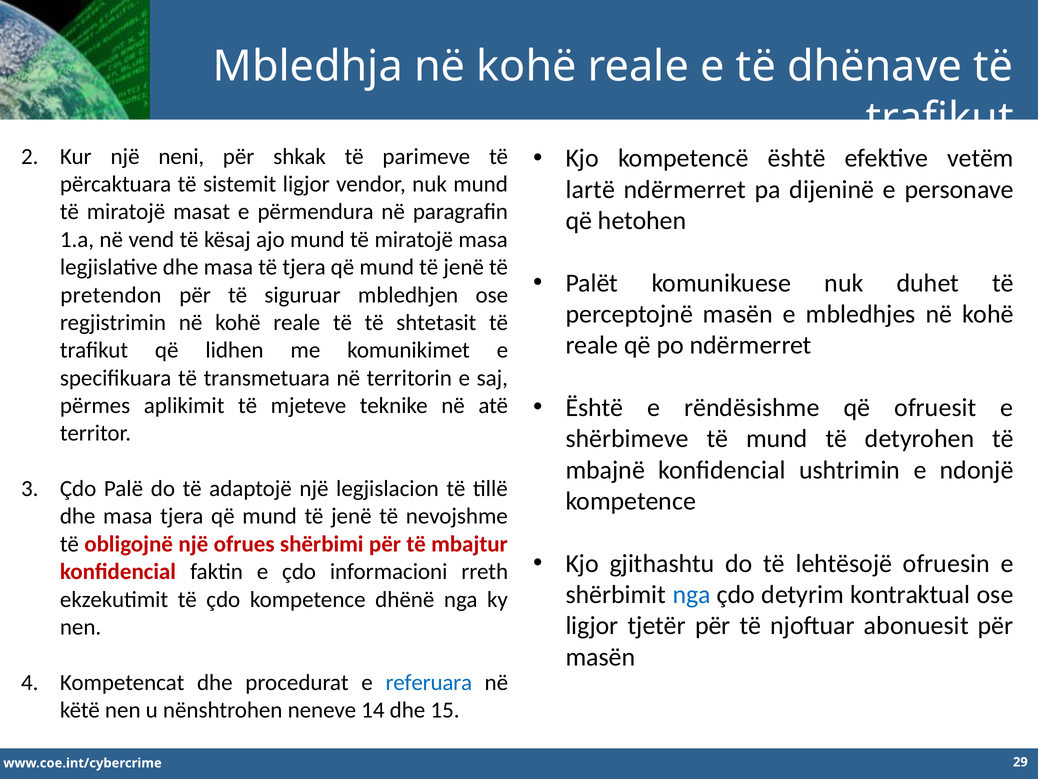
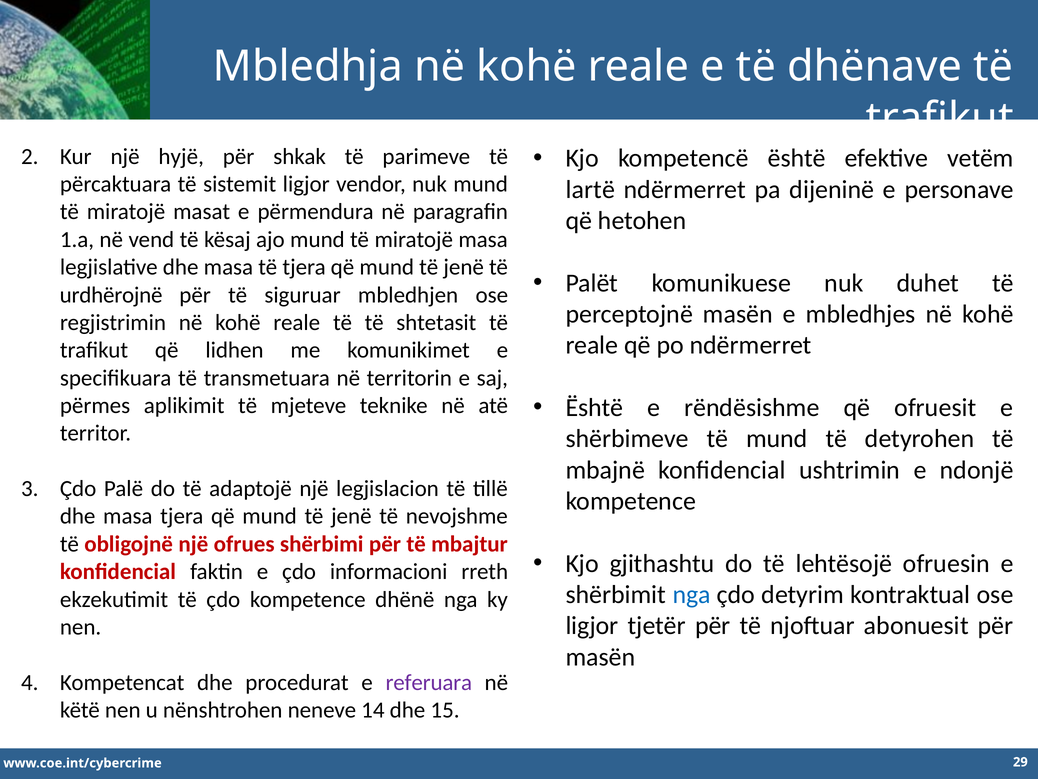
neni: neni -> hyjë (181, 156)
pretendon: pretendon -> urdhërojnë (111, 295)
referuara colour: blue -> purple (429, 682)
